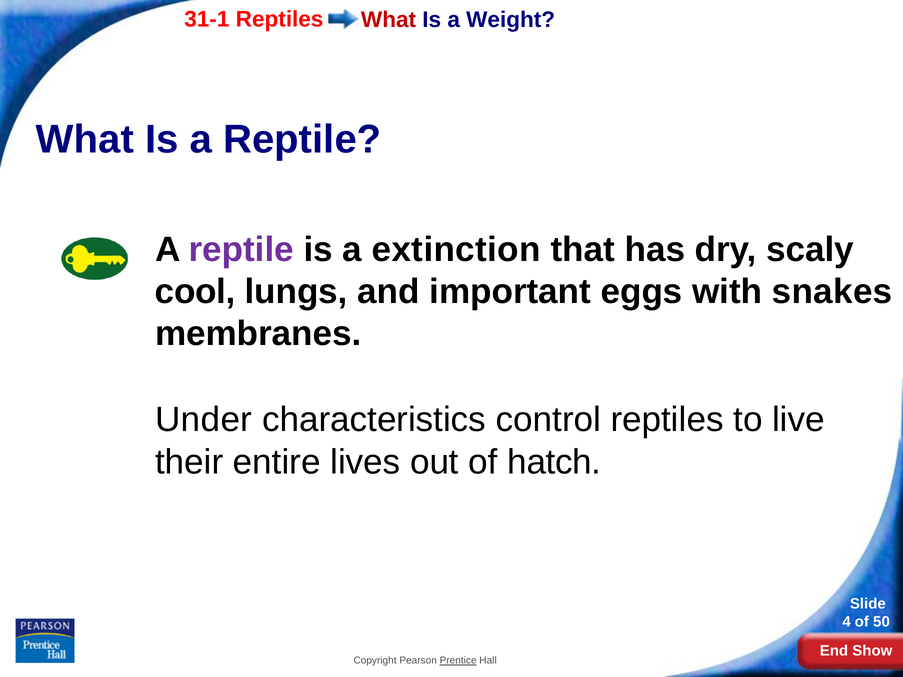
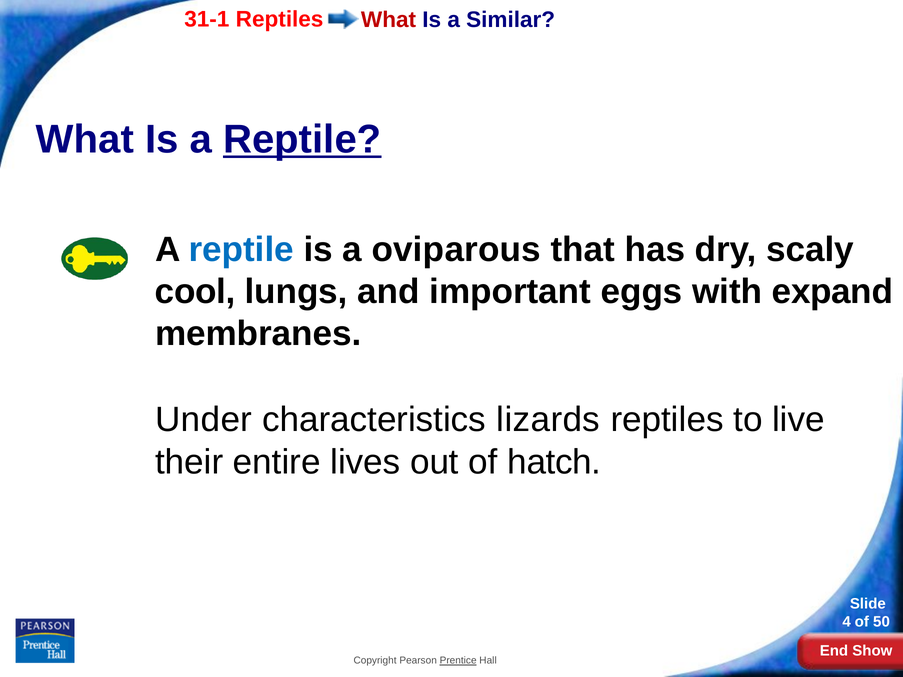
Weight: Weight -> Similar (511, 20)
Reptile underline: none -> present (302, 140)
reptile colour: purple -> blue (241, 250)
extinction: extinction -> oviparous (456, 250)
snakes: snakes -> expand (832, 292)
control: control -> lizards (548, 420)
